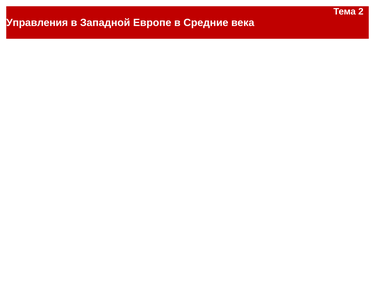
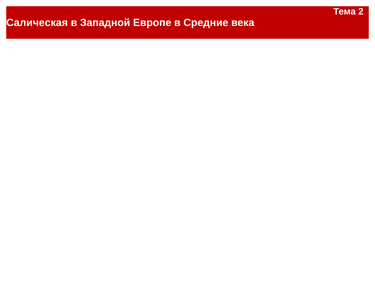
Управления: Управления -> Салическая (37, 23)
